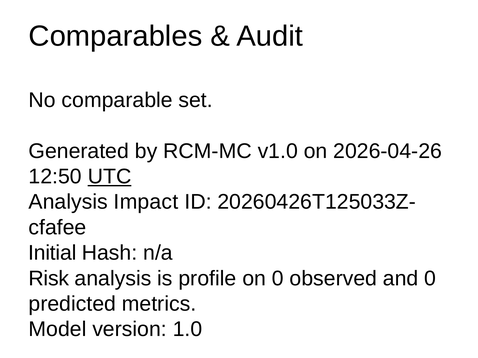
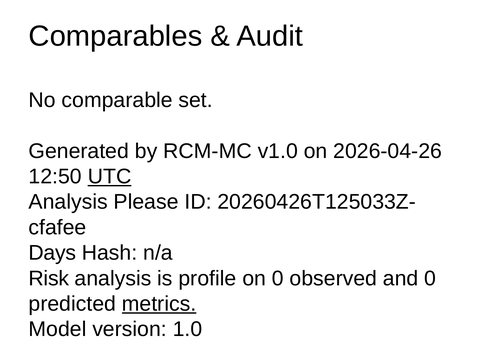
Impact: Impact -> Please (146, 202)
Initial: Initial -> Days (52, 253)
metrics underline: none -> present (159, 304)
